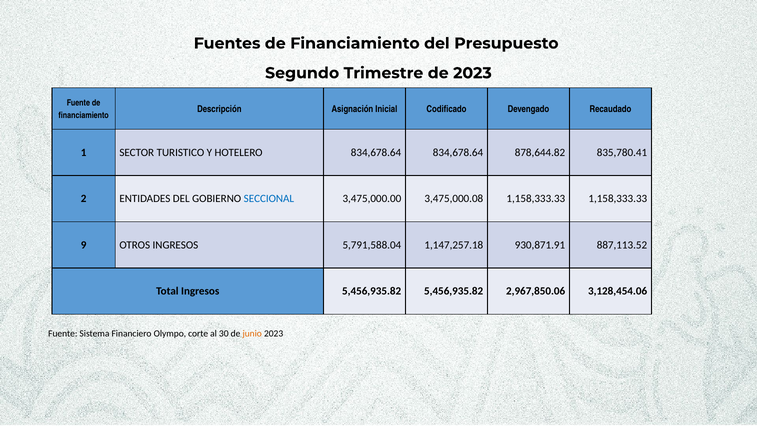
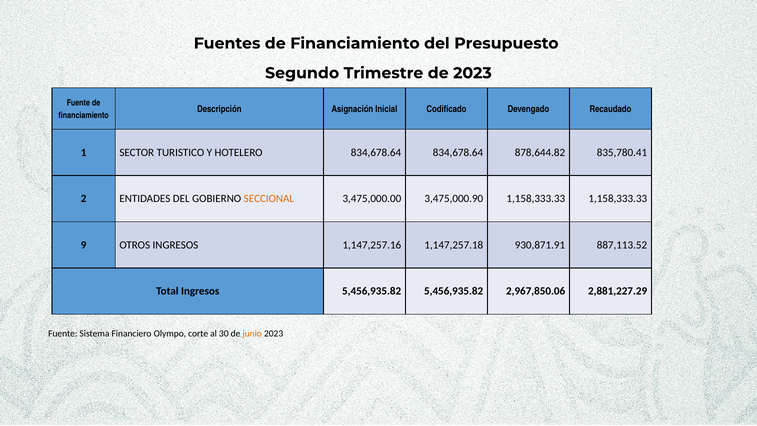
SECCIONAL colour: blue -> orange (269, 199)
3,475,000.08: 3,475,000.08 -> 3,475,000.90 (454, 199)
5,791,588.04: 5,791,588.04 -> 1,147,257.16 (372, 245)
3,128,454.06: 3,128,454.06 -> 2,881,227.29 (618, 291)
